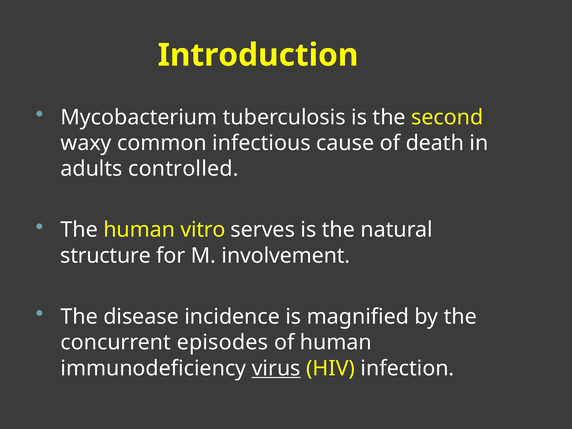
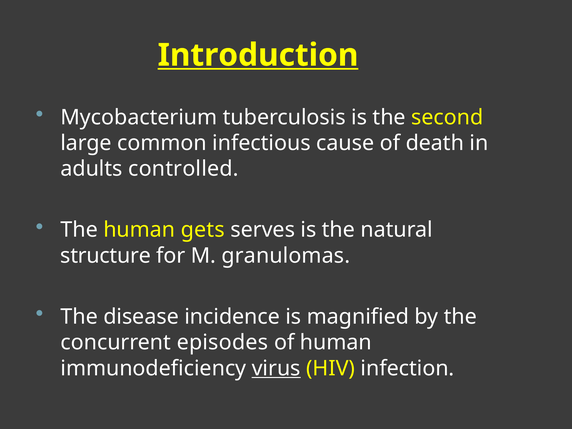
Introduction underline: none -> present (258, 55)
waxy: waxy -> large (86, 143)
vitro: vitro -> gets (203, 230)
involvement: involvement -> granulomas (286, 256)
